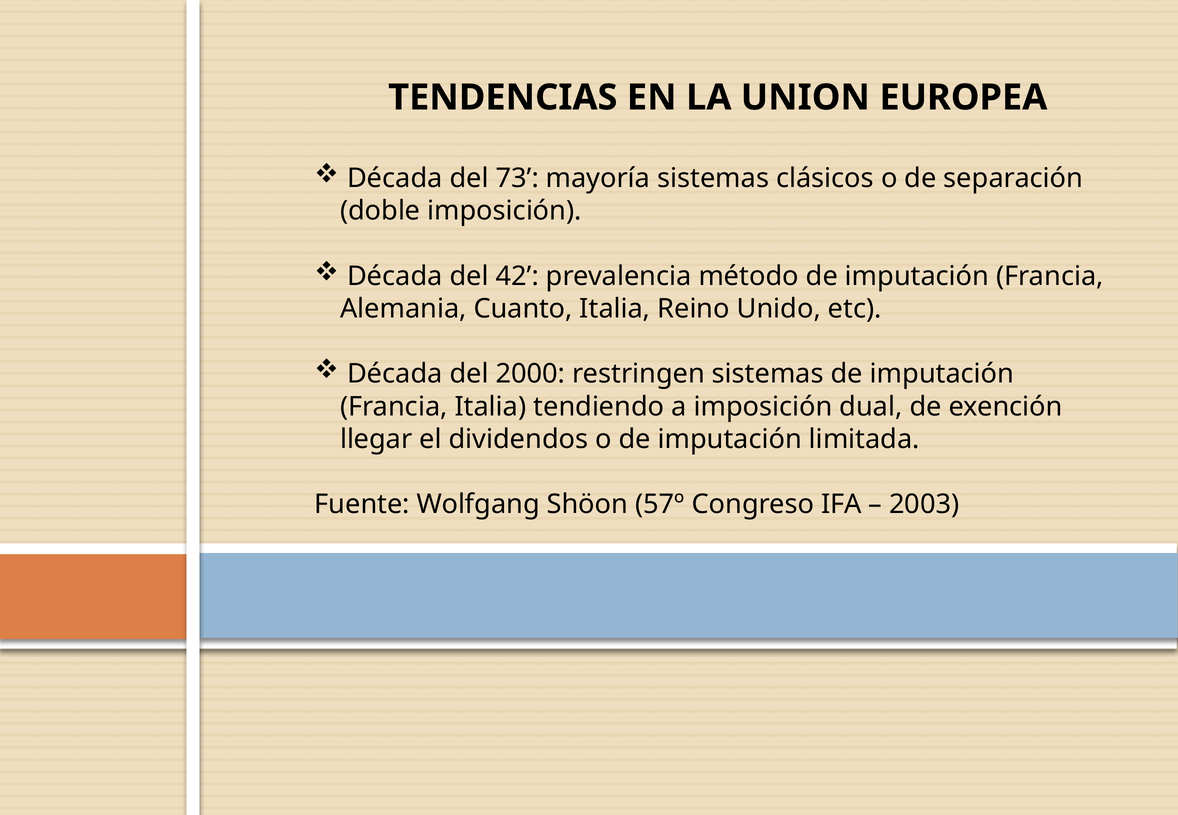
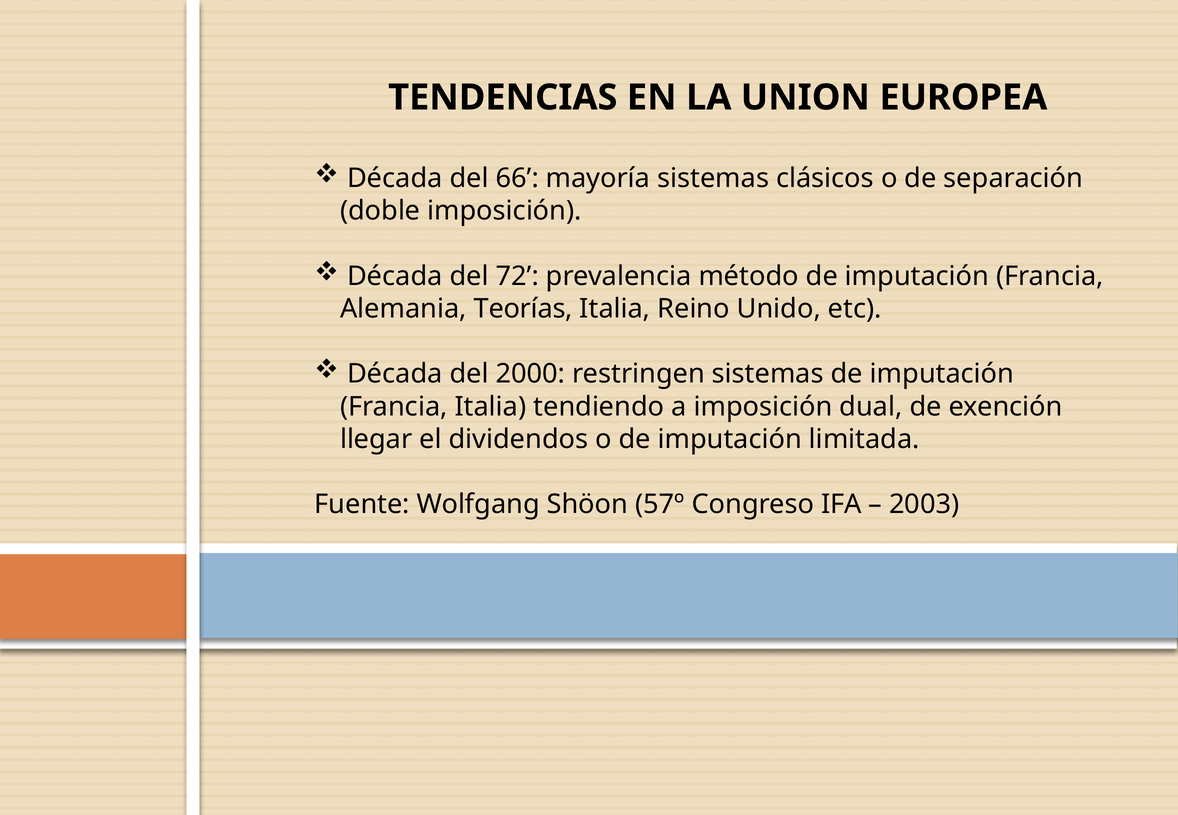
73: 73 -> 66 (517, 178)
42: 42 -> 72 (517, 276)
Cuanto: Cuanto -> Teorías (523, 309)
